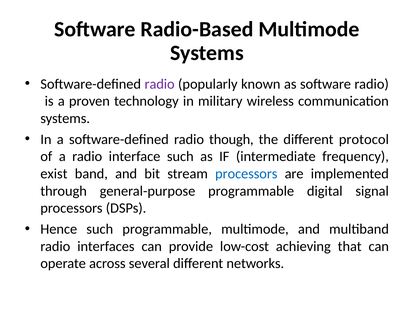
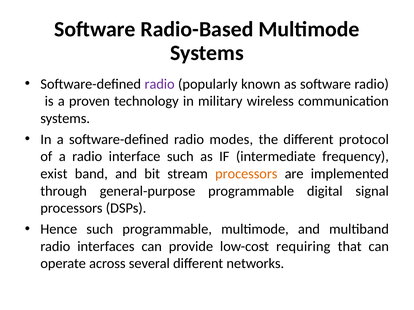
though: though -> modes (231, 140)
processors colour: blue -> orange (246, 174)
achieving: achieving -> requiring (303, 247)
